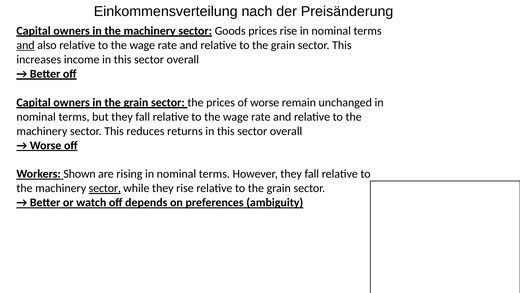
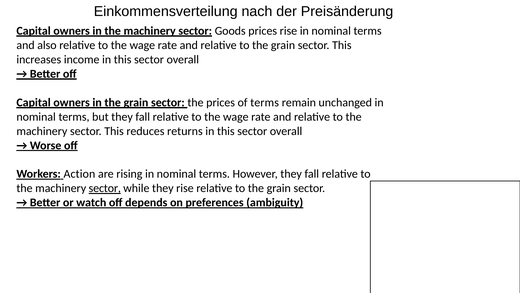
and underline: present -> none (26, 45)
of worse: worse -> terms (265, 102)
Shown: Shown -> Action (79, 174)
